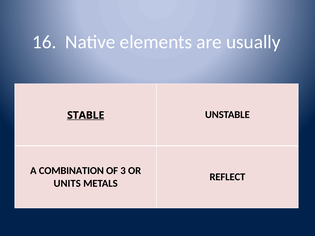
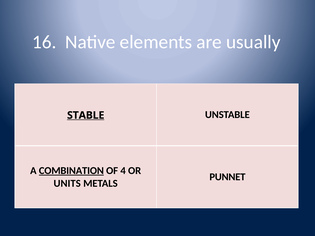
COMBINATION underline: none -> present (71, 171)
3: 3 -> 4 (123, 171)
REFLECT: REFLECT -> PUNNET (227, 177)
